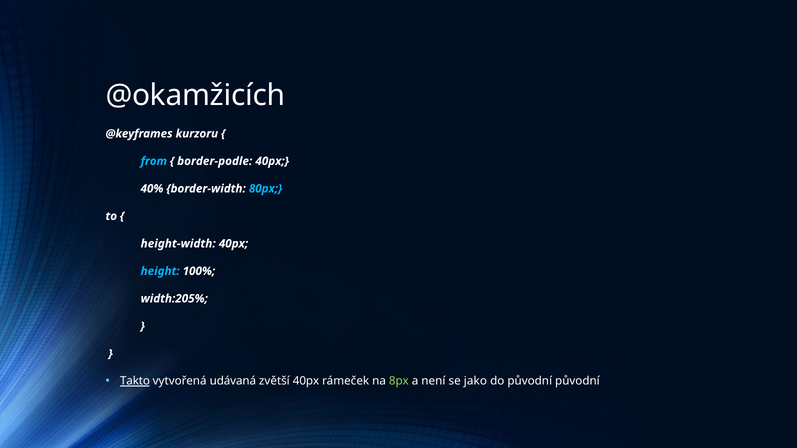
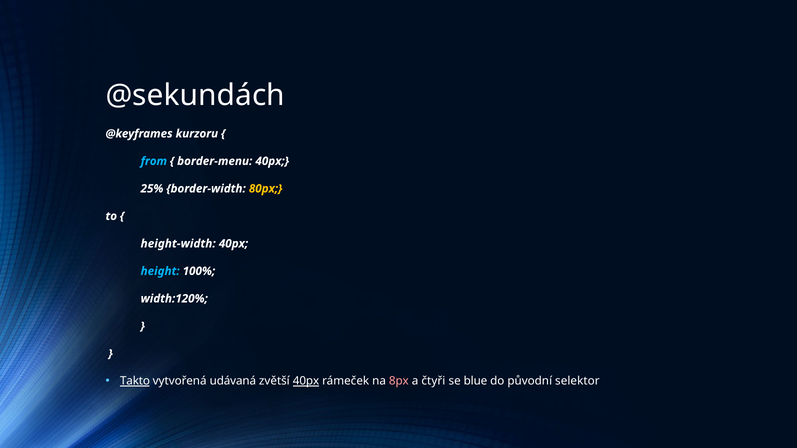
@okamžicích: @okamžicích -> @sekundách (195, 95)
border-podle: border-podle -> border-menu (215, 161)
40%: 40% -> 25% (152, 189)
80px colour: light blue -> yellow (266, 189)
width:205%: width:205% -> width:120% (174, 299)
40px underline: none -> present (306, 381)
8px colour: light green -> pink (399, 381)
není: není -> čtyři (433, 381)
jako: jako -> blue (475, 381)
původní původní: původní -> selektor (577, 381)
